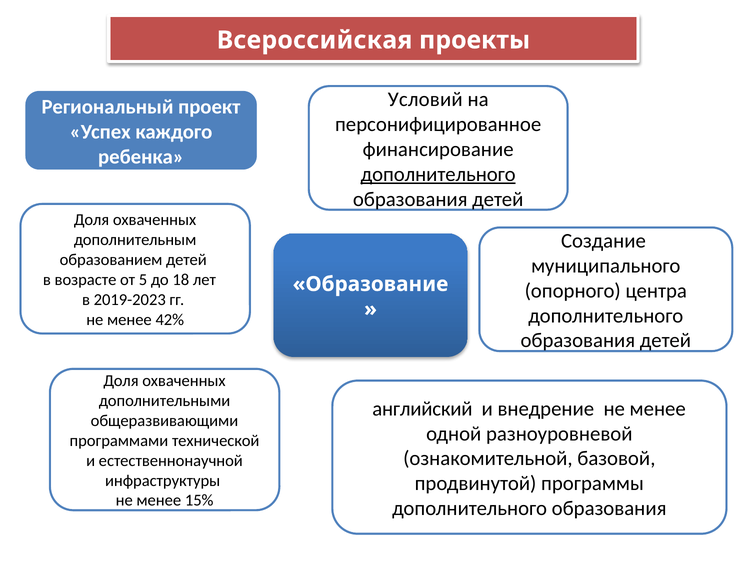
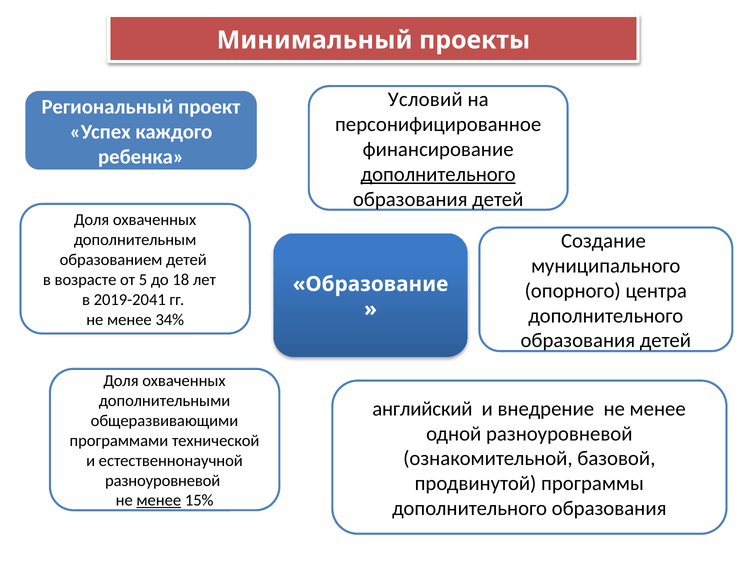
Всероссийская: Всероссийская -> Минимальный (315, 40)
2019-2023: 2019-2023 -> 2019-2041 (130, 299)
42%: 42% -> 34% (170, 319)
инфраструктуры: инфраструктуры -> разноуровневой (163, 480)
менее underline: none -> present (159, 500)
